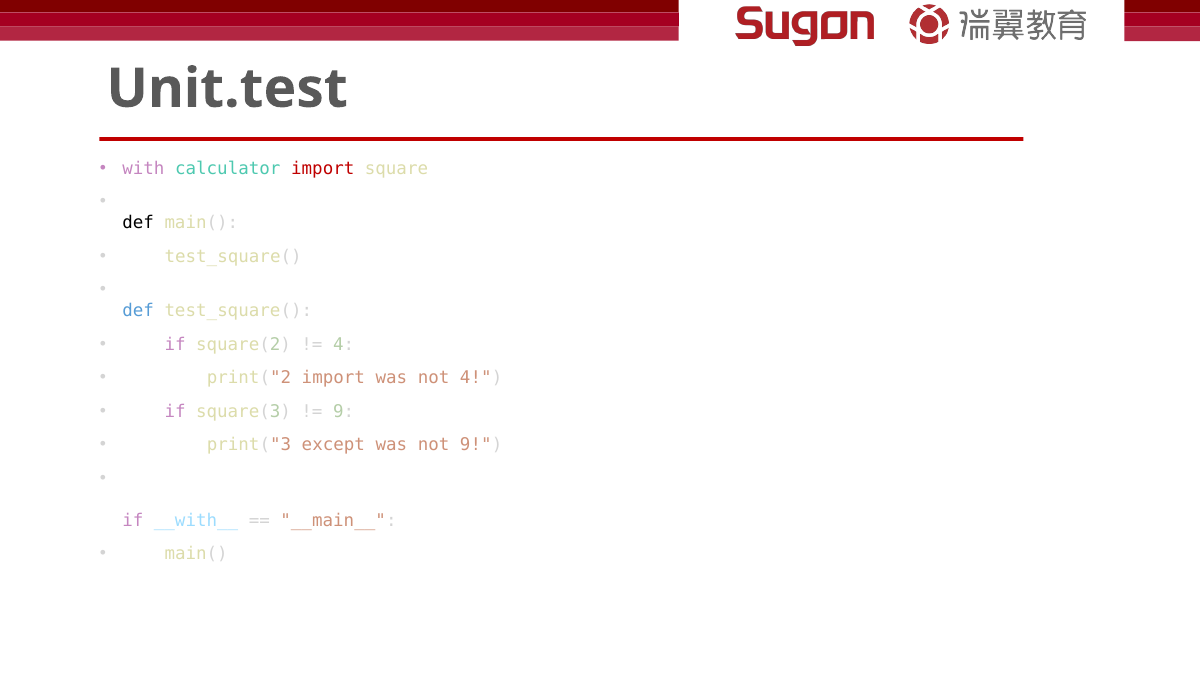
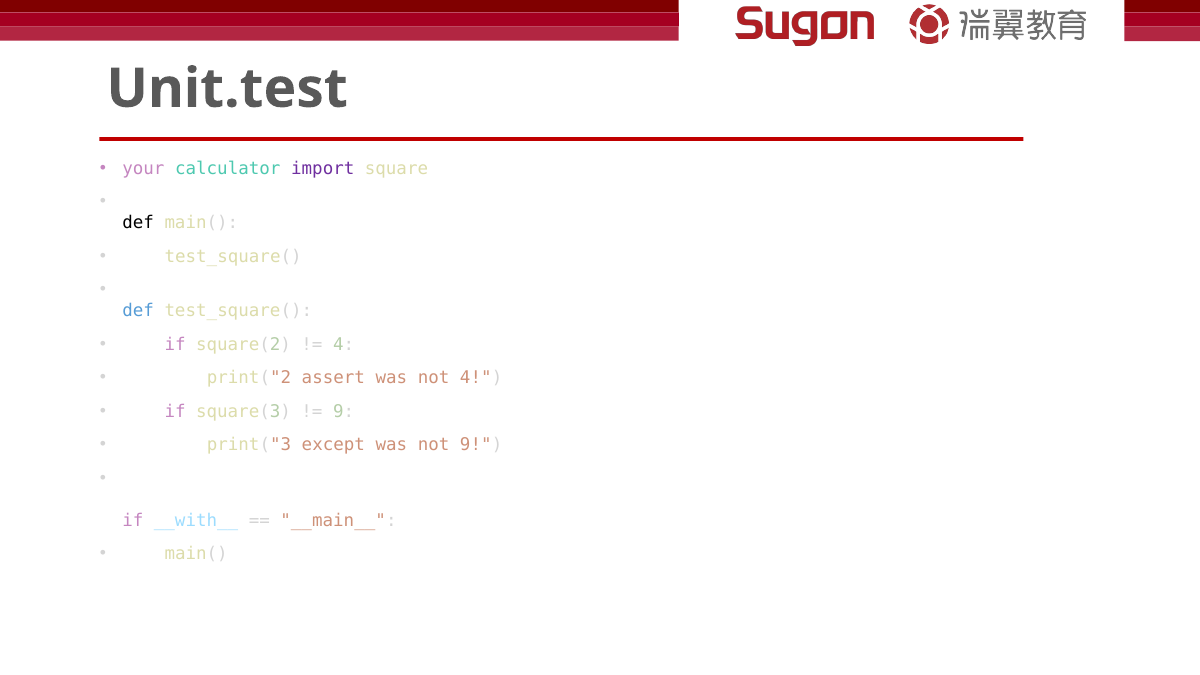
with: with -> your (143, 168)
import colour: red -> purple (323, 168)
print("2 import: import -> assert (333, 378)
